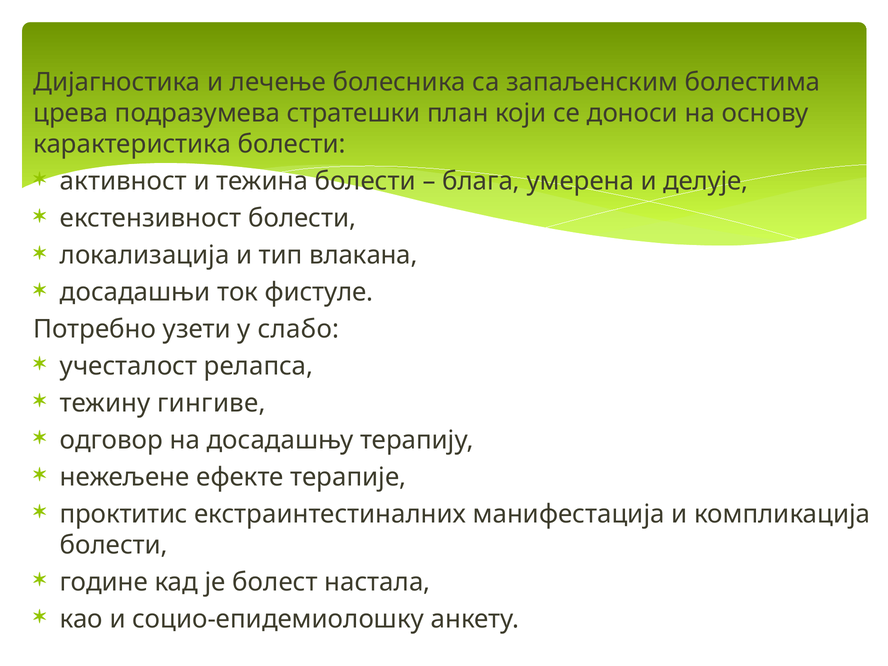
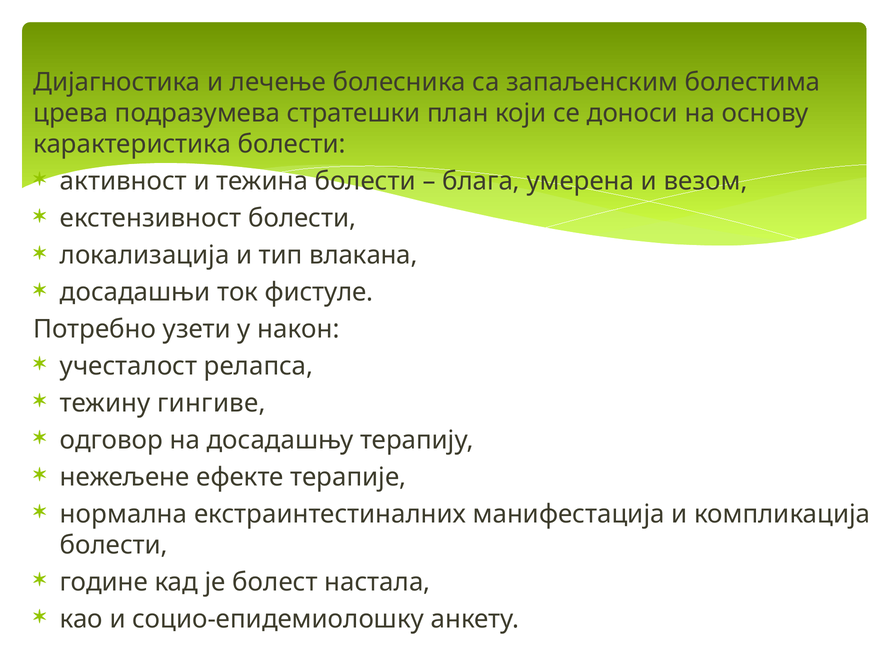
делује: делује -> везом (706, 181)
слабо: слабо -> након (299, 329)
проктитис: проктитис -> нормална (124, 514)
